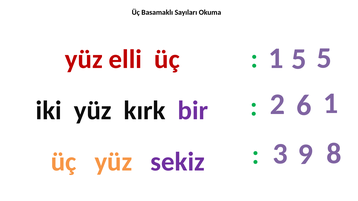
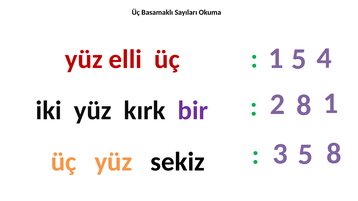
5 5: 5 -> 4 (324, 58)
2 6: 6 -> 8 (304, 106)
sekiz colour: purple -> black (178, 162)
3 9: 9 -> 5 (305, 155)
